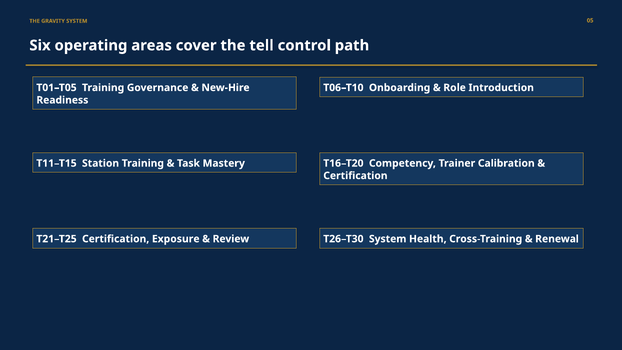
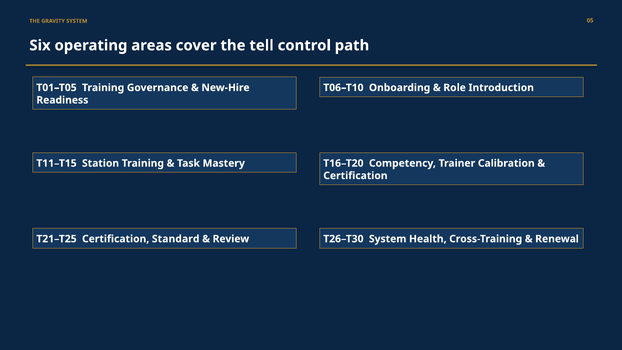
Exposure: Exposure -> Standard (176, 239)
